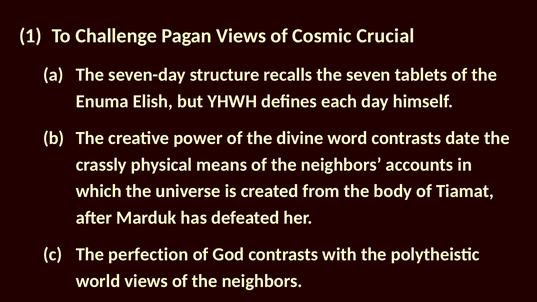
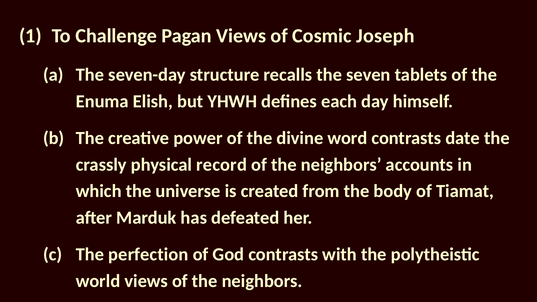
Crucial: Crucial -> Joseph (385, 36)
means: means -> record (222, 165)
